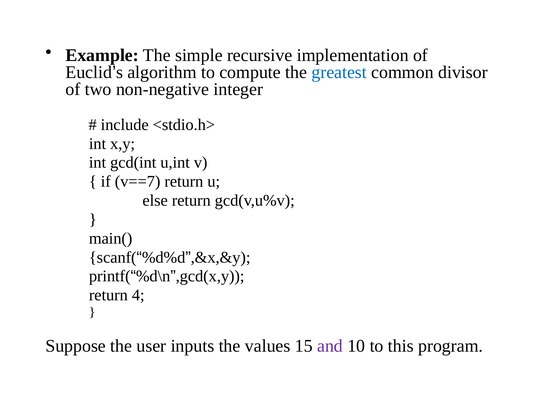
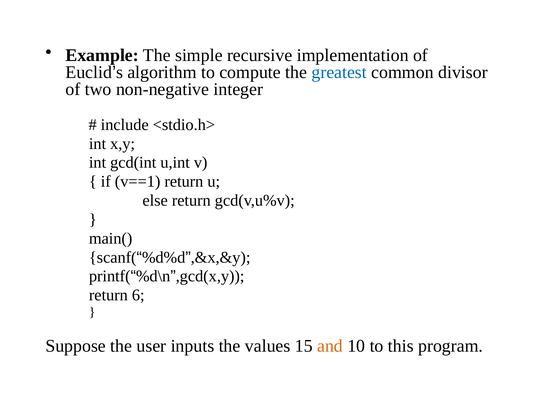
v==7: v==7 -> v==1 (138, 182)
4: 4 -> 6 (138, 295)
and colour: purple -> orange (330, 346)
